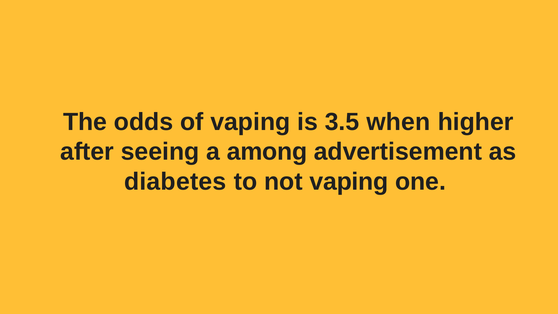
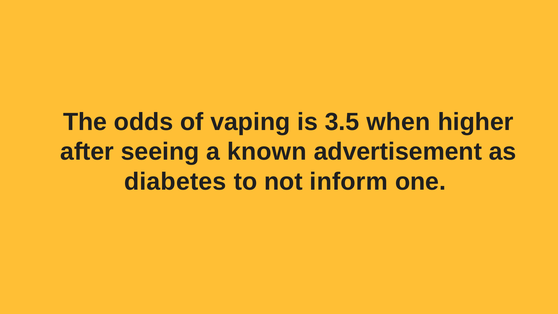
among: among -> known (267, 152)
not vaping: vaping -> inform (349, 181)
